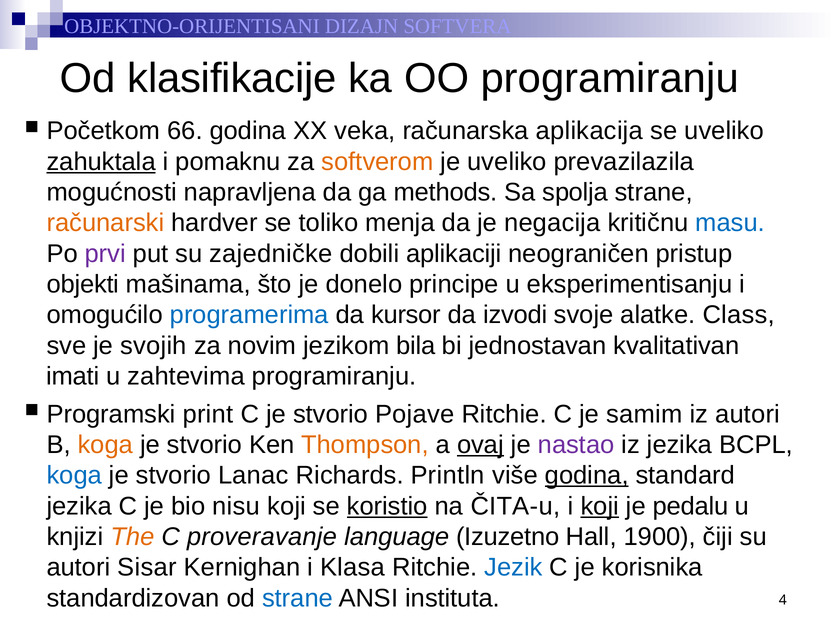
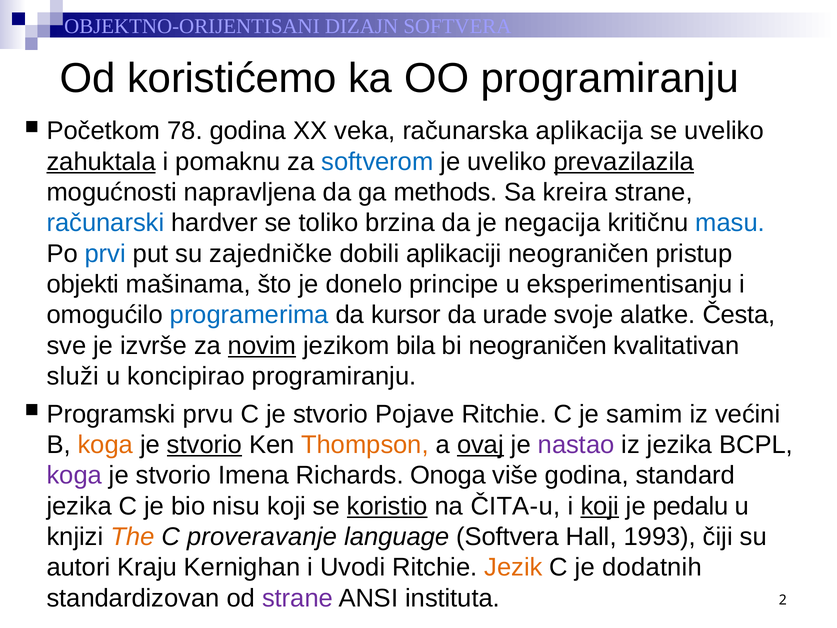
klasifikacije: klasifikacije -> koristićemo (232, 79)
66: 66 -> 78 (185, 131)
softverom colour: orange -> blue (377, 161)
prevazilazila underline: none -> present (624, 161)
spolja: spolja -> kreira (575, 192)
računarski colour: orange -> blue (105, 223)
menja: menja -> brzina (400, 223)
prvi colour: purple -> blue (105, 254)
izvodi: izvodi -> urade (515, 315)
Class: Class -> Česta (739, 315)
svojih: svojih -> izvrše (154, 346)
novim underline: none -> present (262, 346)
bi jednostavan: jednostavan -> neograničen (538, 346)
imati: imati -> služi (73, 376)
zahtevima: zahtevima -> koncipirao (186, 376)
print: print -> prvu (208, 414)
iz autori: autori -> većini (748, 414)
stvorio underline: none -> present (205, 445)
koga colour: blue -> purple (74, 475)
Lanac: Lanac -> Imena (253, 475)
Println: Println -> Onoga (448, 475)
godina underline: present -> none (587, 475)
language Izuzetno: Izuzetno -> Softvera (508, 537)
1900: 1900 -> 1993 (660, 537)
Sisar: Sisar -> Kraju (147, 567)
Klasa: Klasa -> Uvodi (353, 567)
Jezik colour: blue -> orange (513, 567)
korisnika: korisnika -> dodatnih (652, 567)
strane colour: blue -> purple (298, 598)
4: 4 -> 2 (783, 600)
